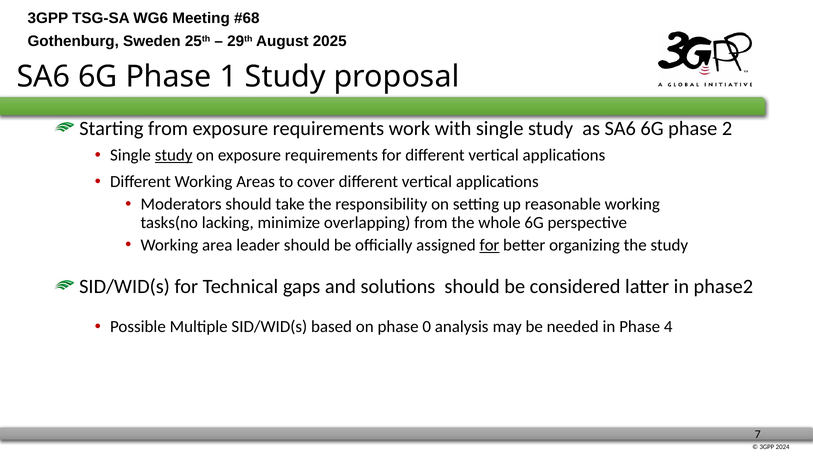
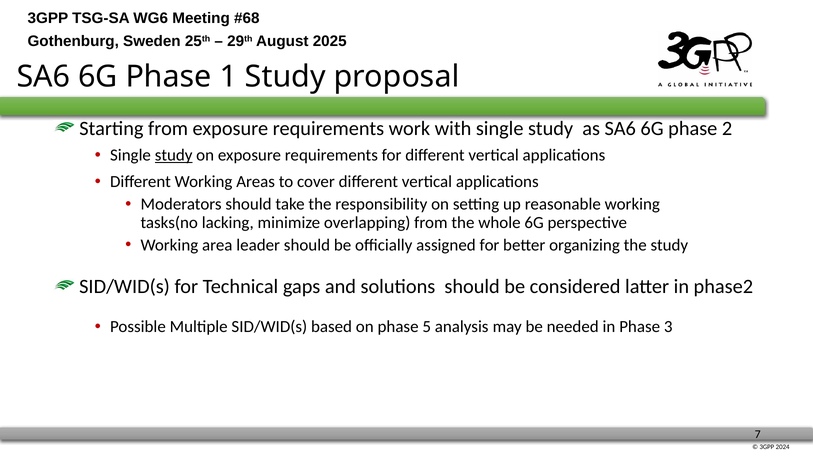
for underline: present -> none (489, 245)
0: 0 -> 5 (427, 327)
4: 4 -> 3 (668, 327)
